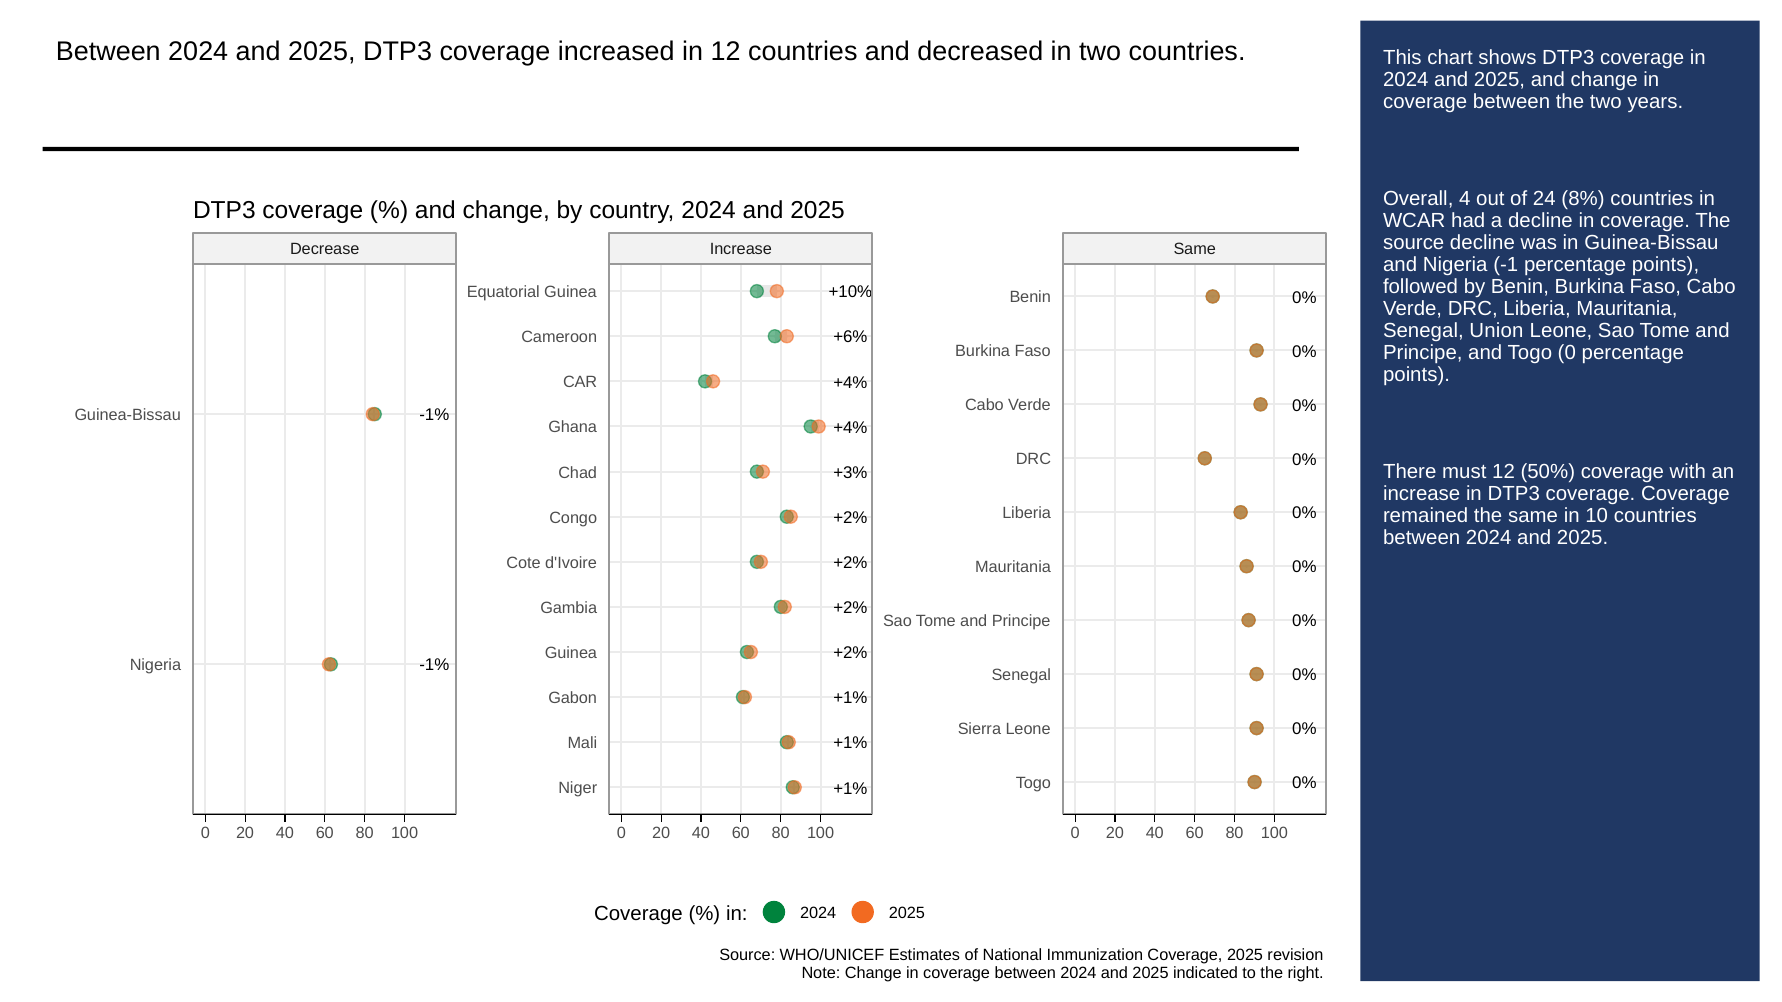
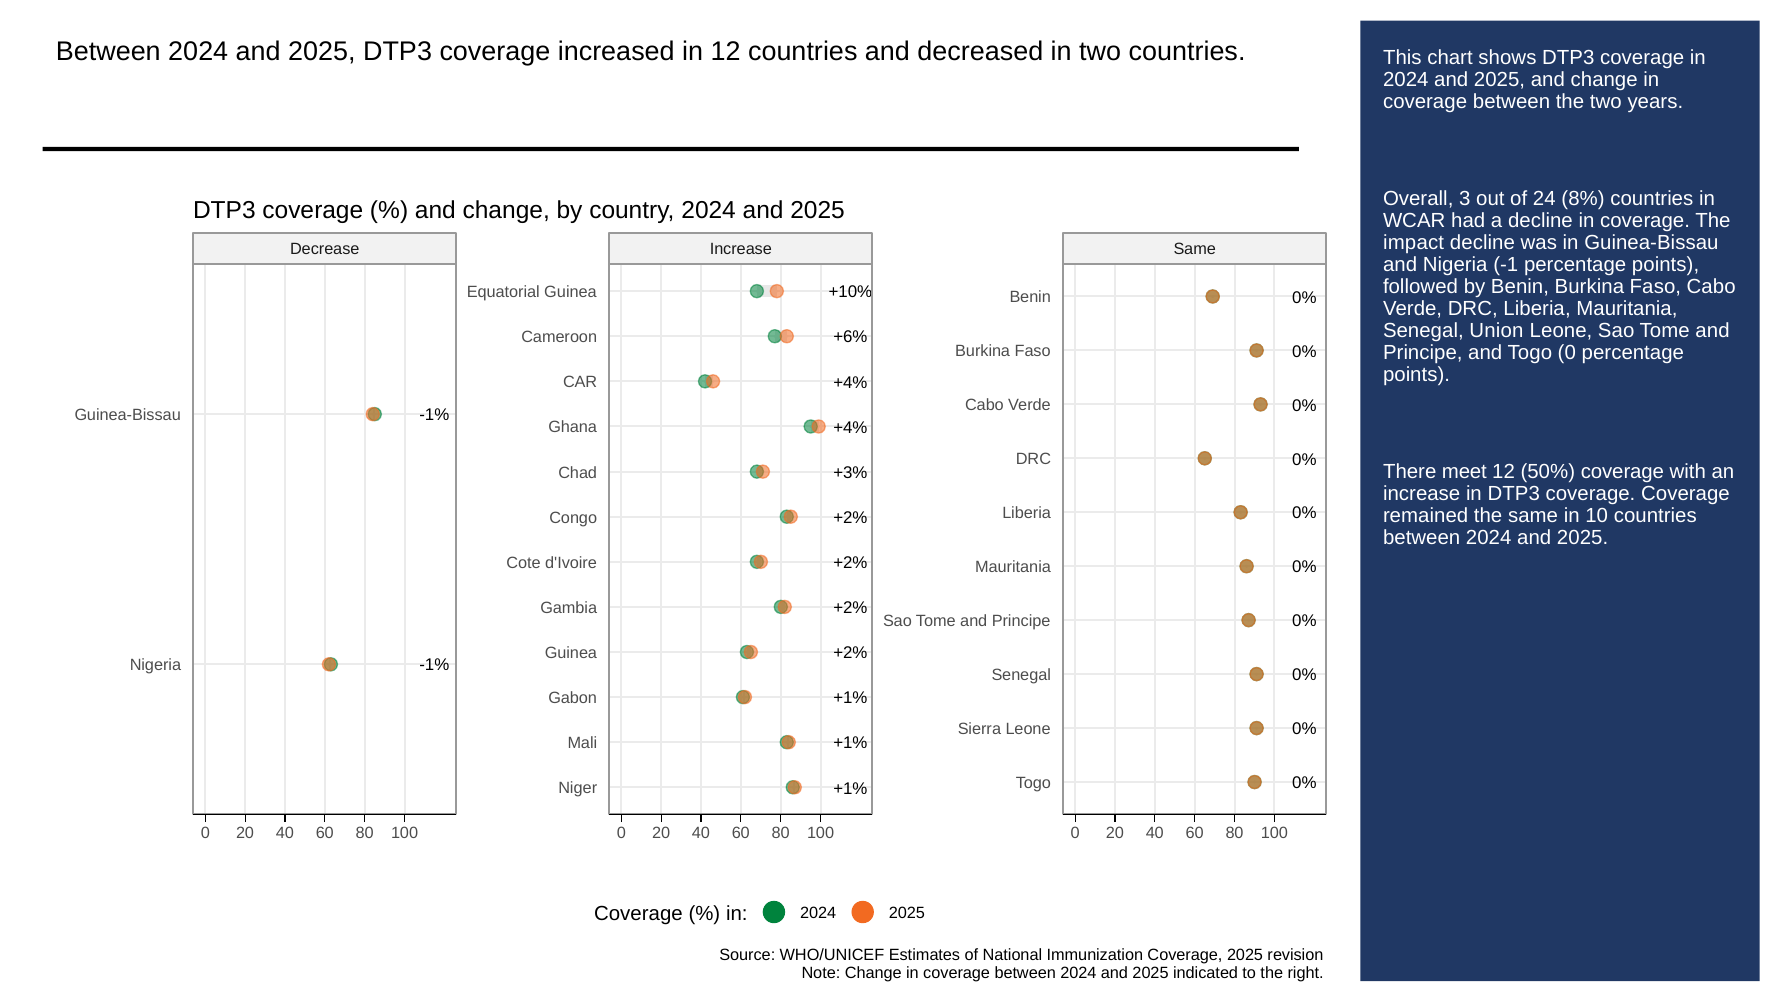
4: 4 -> 3 (1465, 198)
source: source -> impact (1414, 243)
must: must -> meet (1464, 472)
